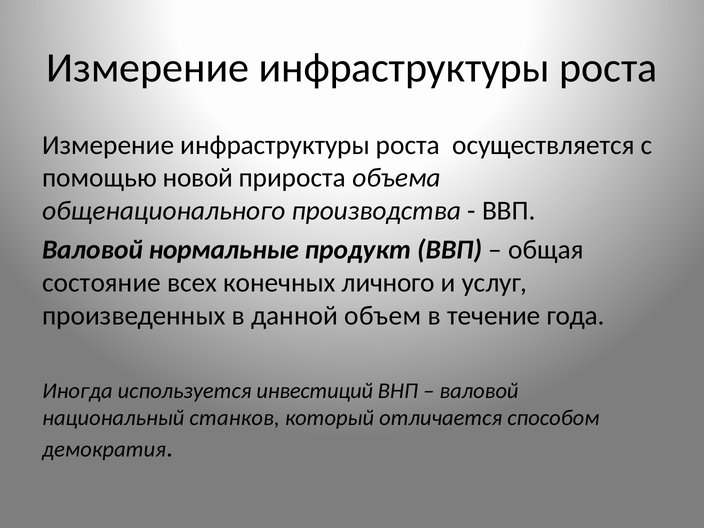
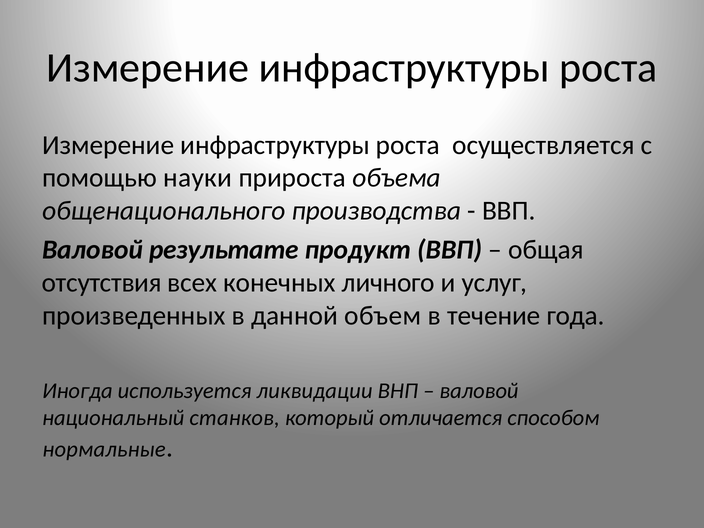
новой: новой -> науки (198, 178)
нормальные: нормальные -> результате (224, 250)
состояние: состояние -> отсутствия (102, 283)
инвестиций: инвестиций -> ликвидации (315, 391)
демократия: демократия -> нормальные (104, 450)
